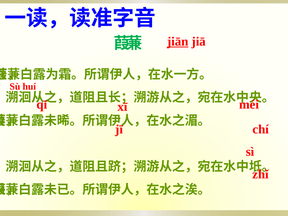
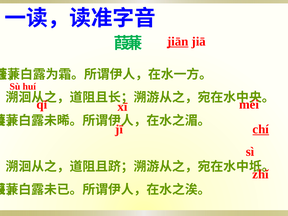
chí underline: none -> present (261, 129)
